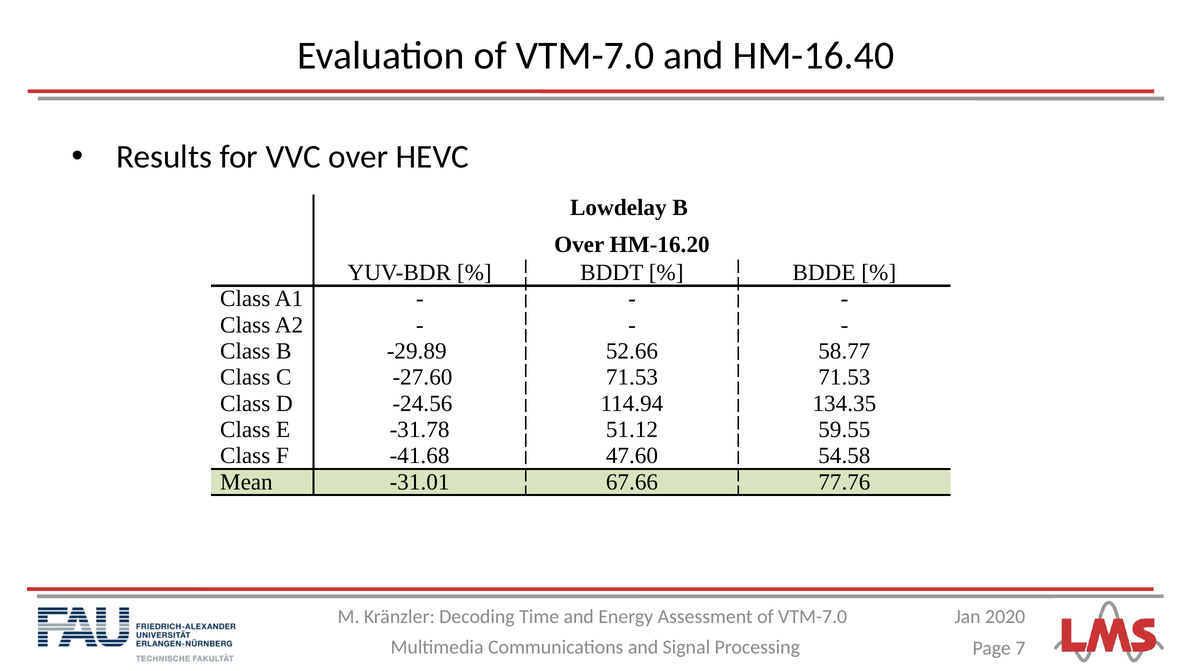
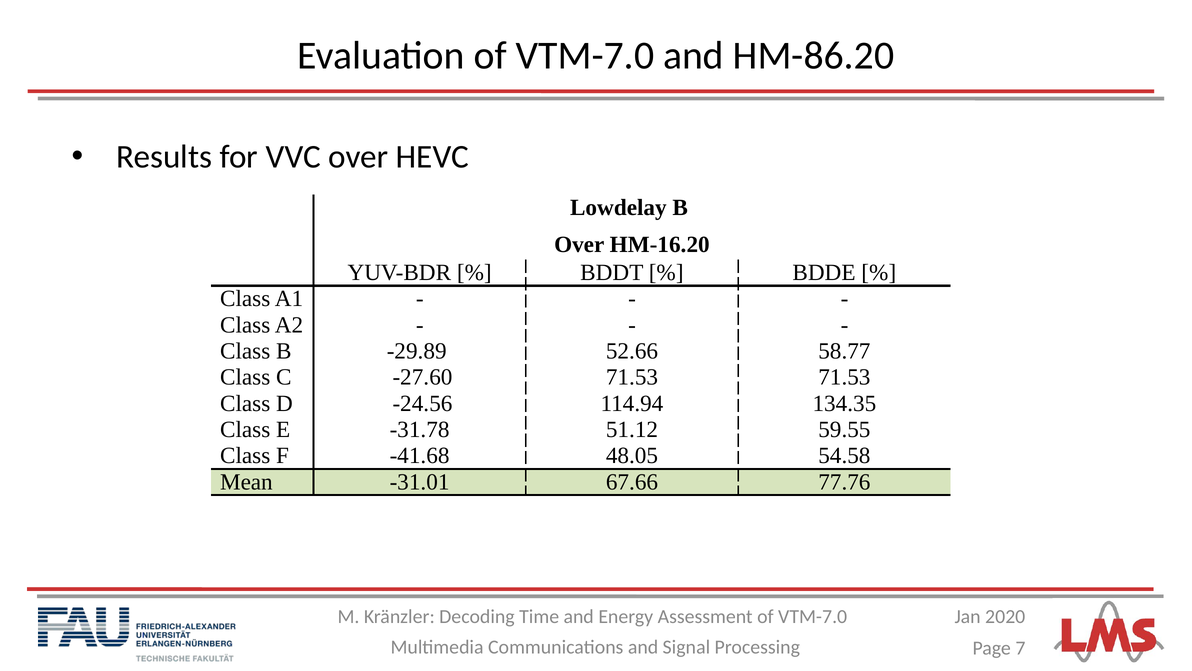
HM-16.40: HM-16.40 -> HM-86.20 (813, 56)
47.60: 47.60 -> 48.05 (632, 455)
